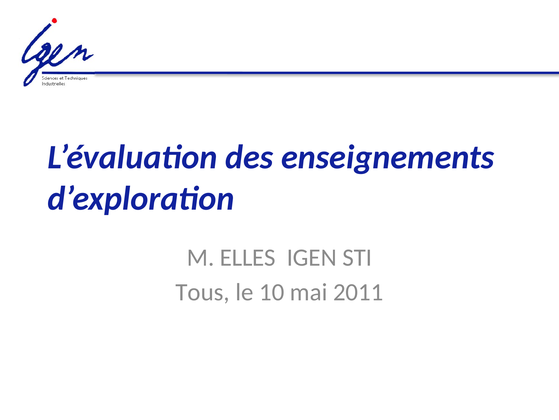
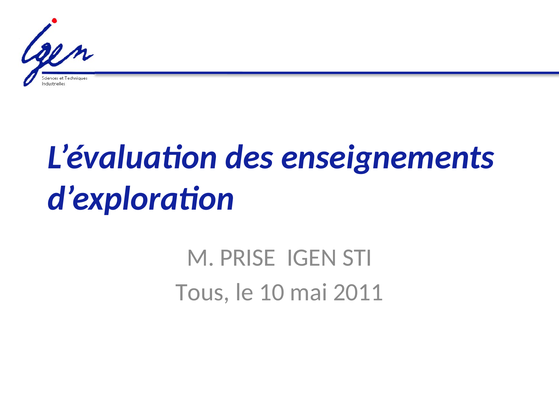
ELLES: ELLES -> PRISE (248, 257)
